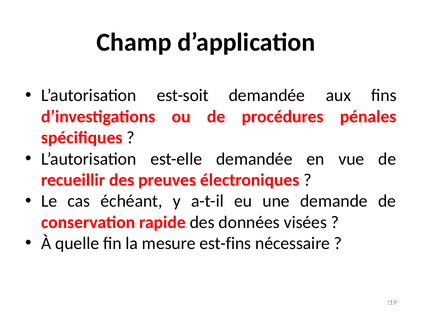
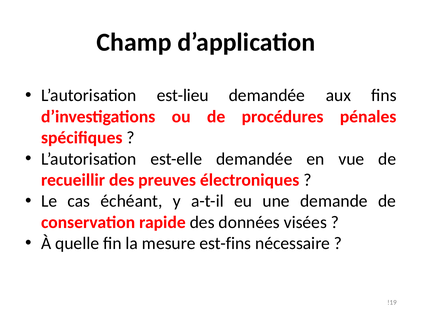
est-soit: est-soit -> est-lieu (183, 95)
